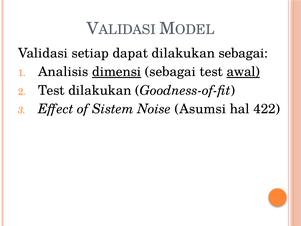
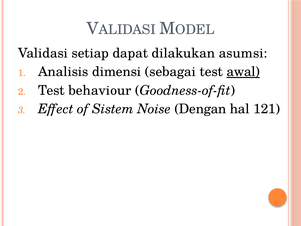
dilakukan sebagai: sebagai -> asumsi (243, 53)
dimensi underline: present -> none (117, 72)
Test dilakukan: dilakukan -> behaviour (100, 90)
Asumsi: Asumsi -> Dengan (200, 109)
422: 422 -> 121 (267, 109)
